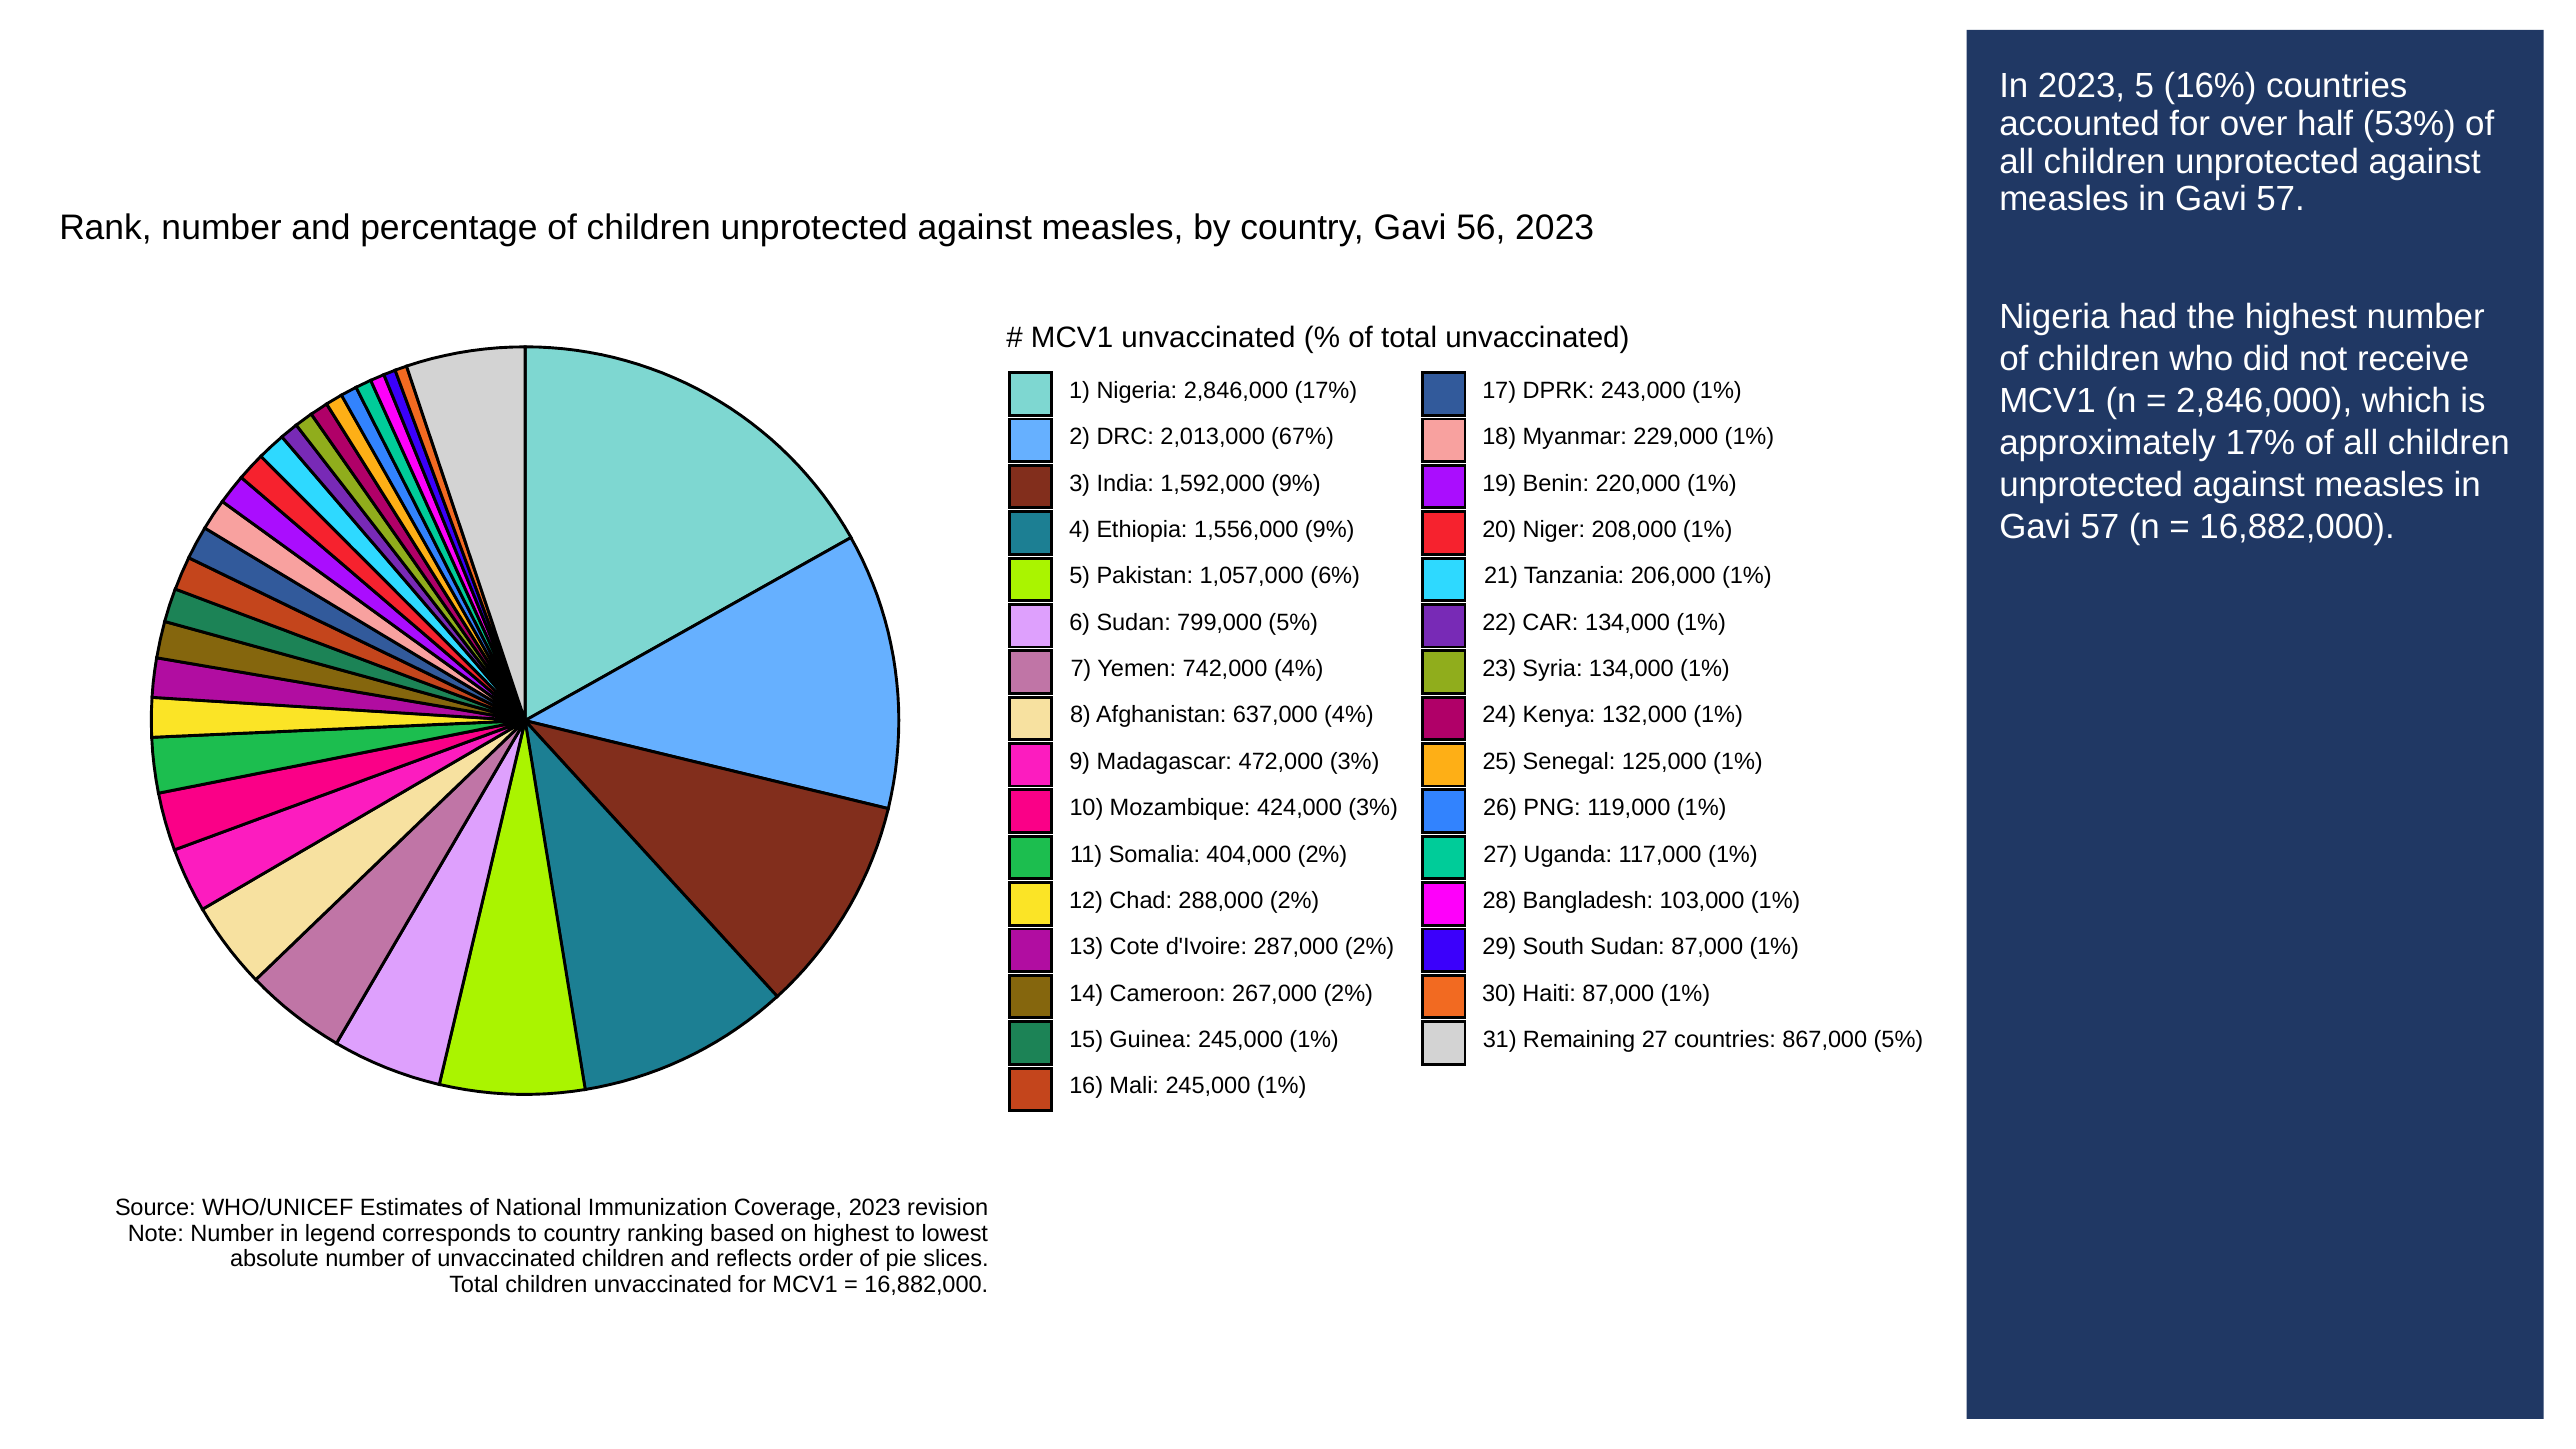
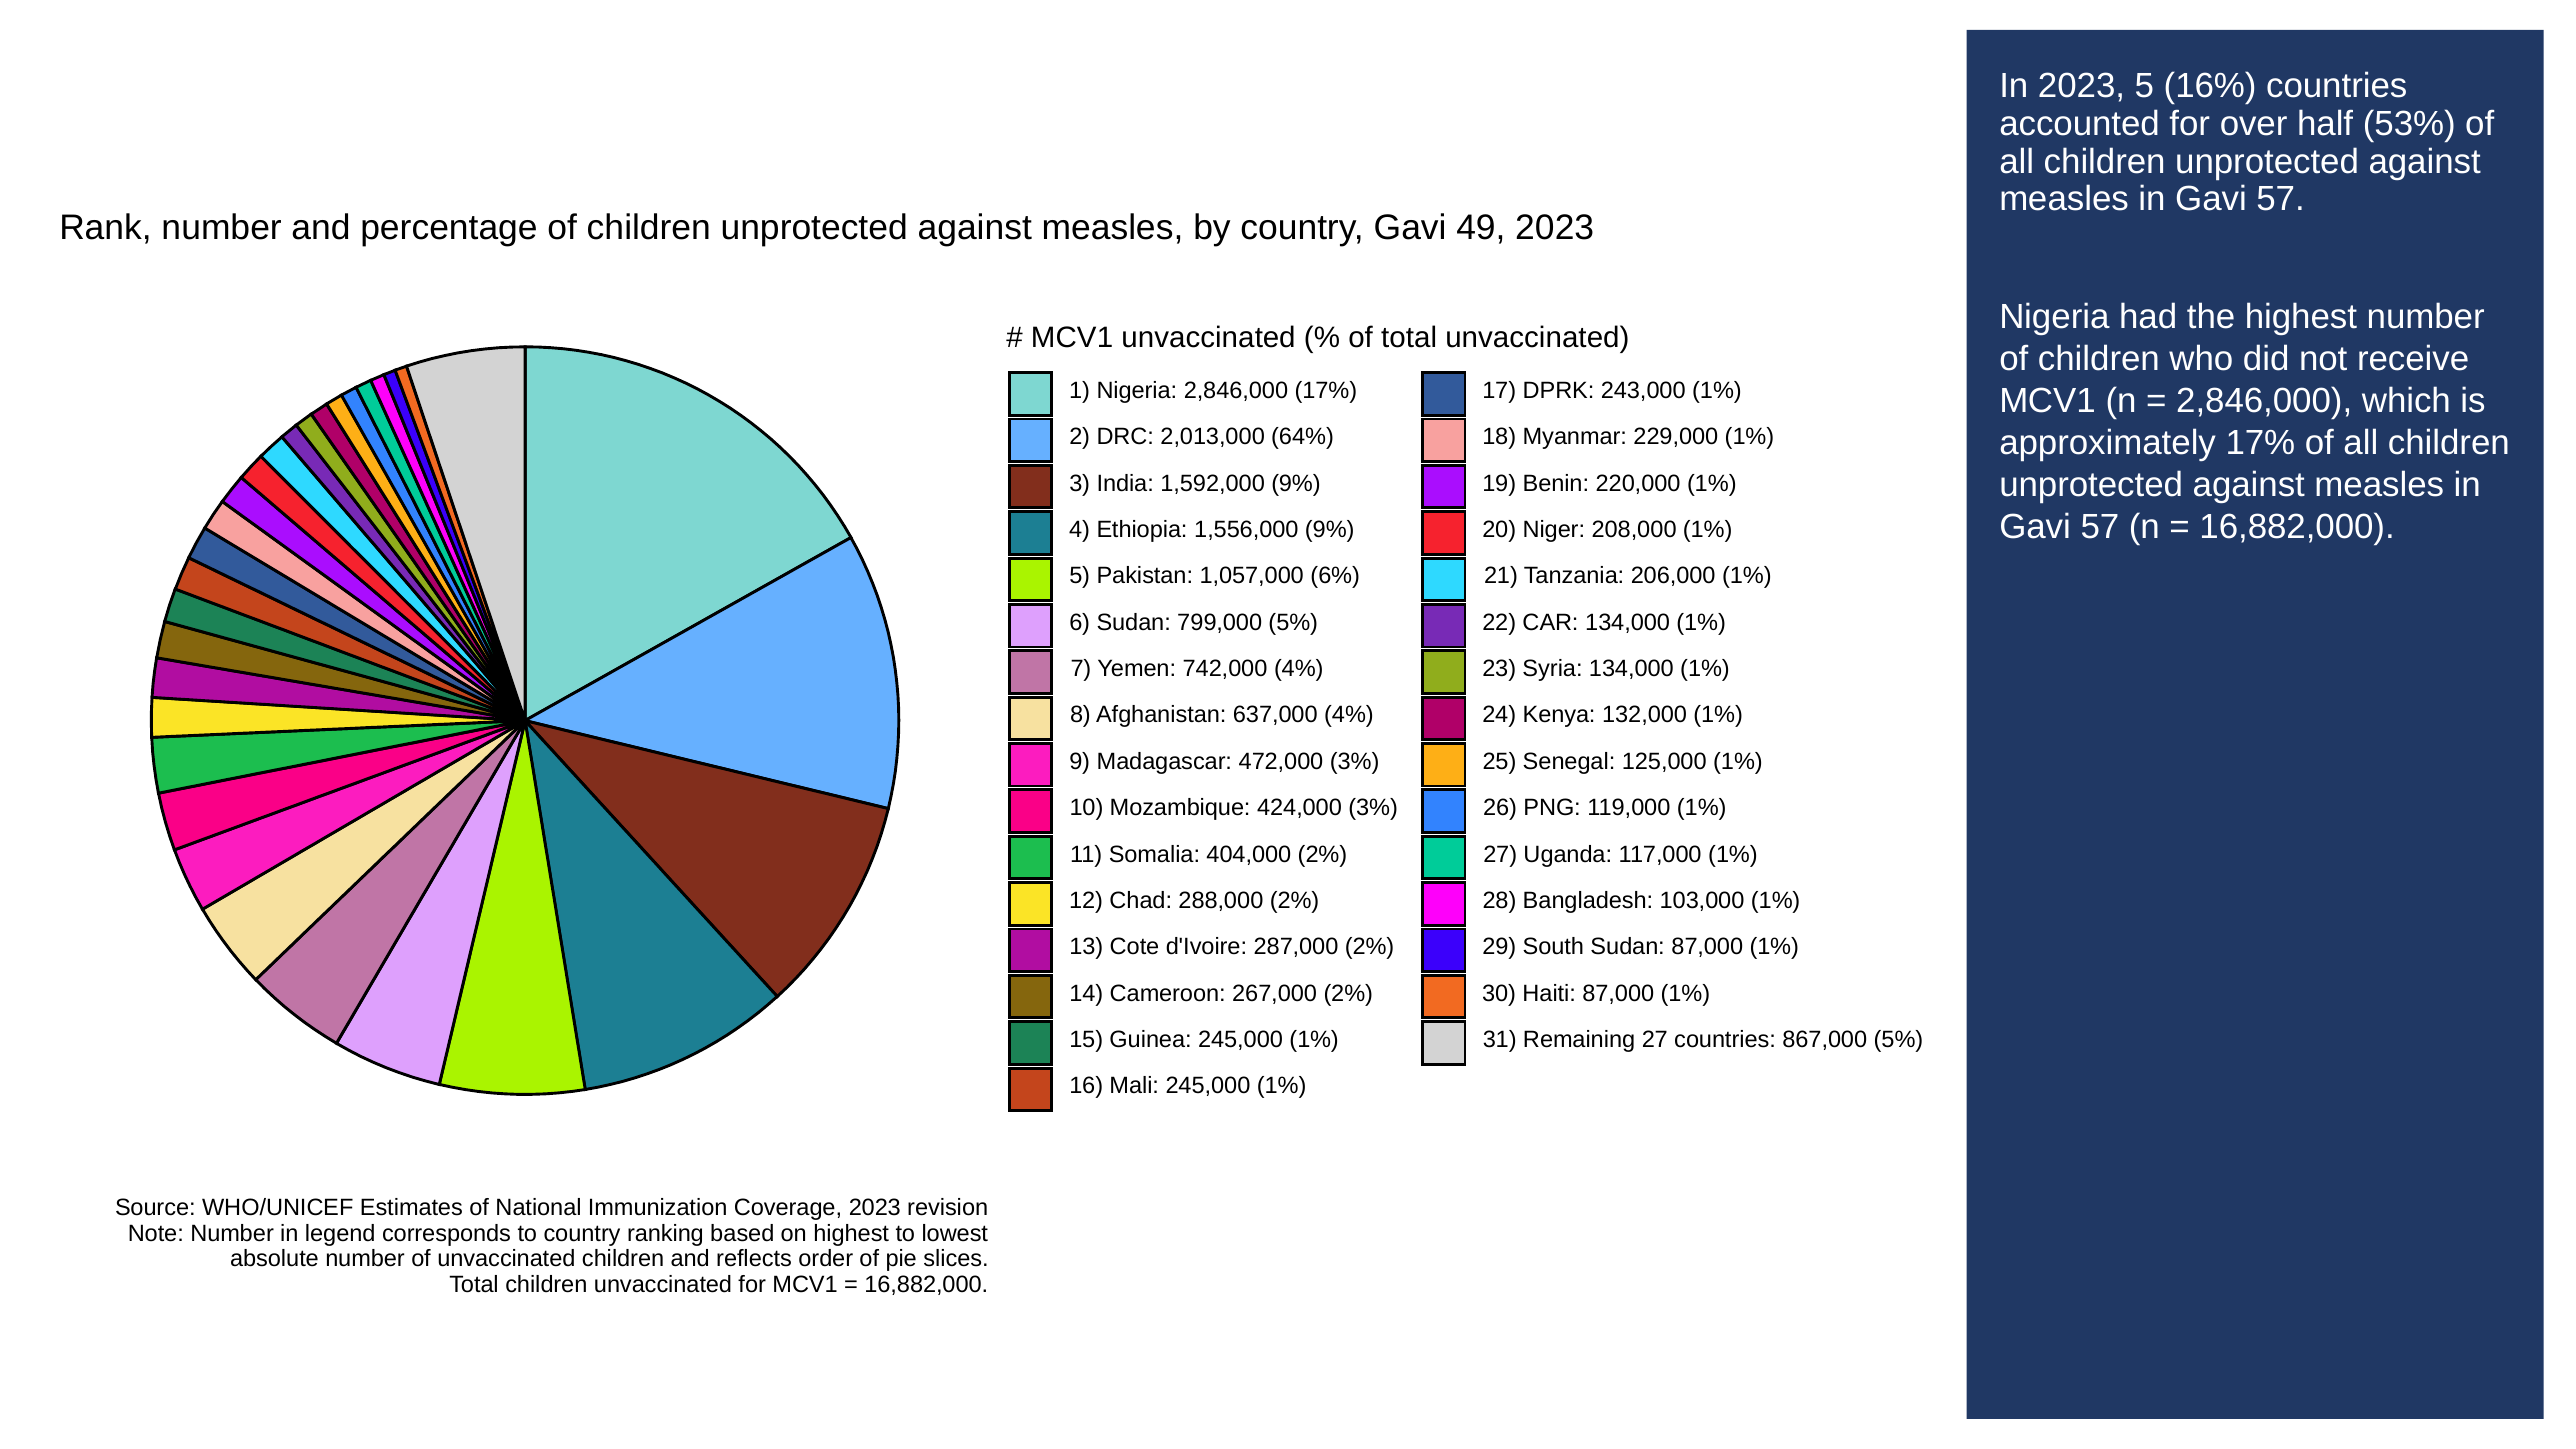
56: 56 -> 49 (1481, 228)
67%: 67% -> 64% (1303, 437)
